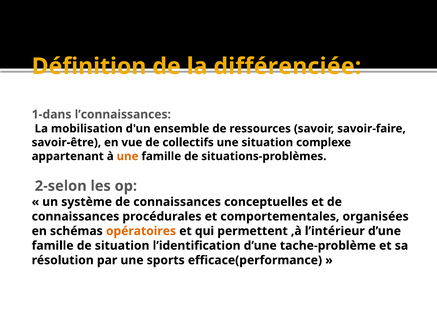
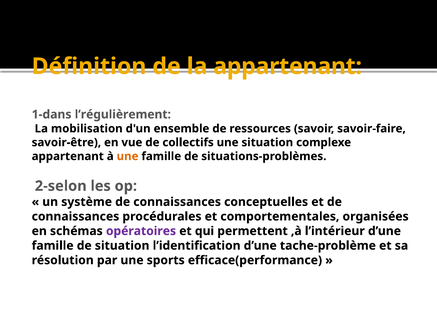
la différenciée: différenciée -> appartenant (288, 66)
l’connaissances: l’connaissances -> l’régulièrement (123, 114)
opératoires colour: orange -> purple (141, 231)
